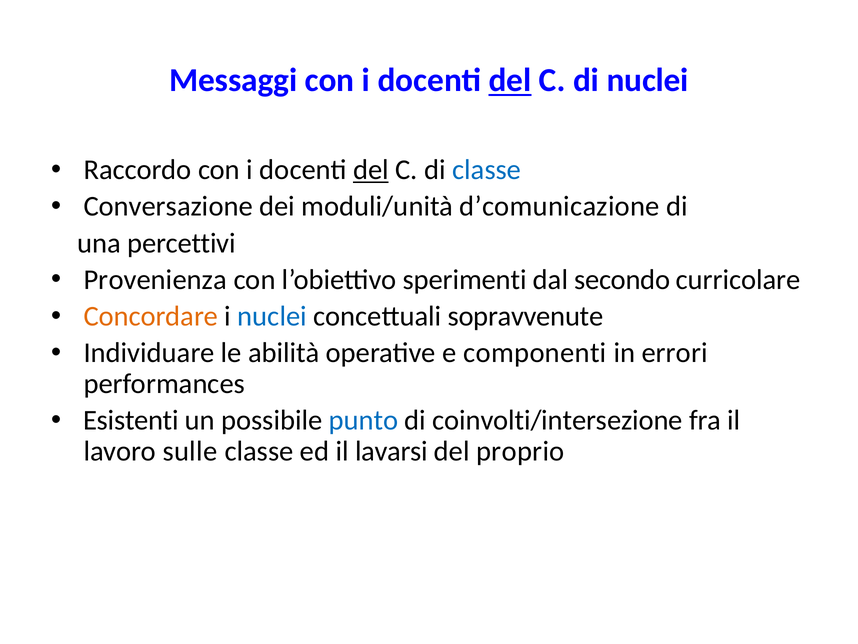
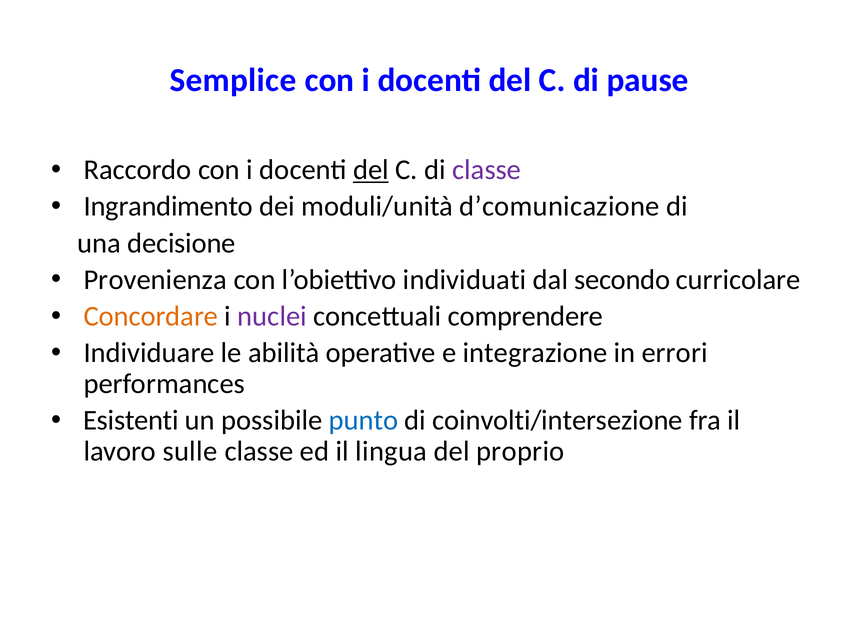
Messaggi: Messaggi -> Semplice (233, 80)
del underline: present -> none (510, 80)
di nuclei: nuclei -> pause (648, 80)
classe colour: blue -> purple (487, 170)
Conversazione: Conversazione -> Ingrandimento (168, 206)
percettivi: percettivi -> decisione (182, 243)
sperimenti: sperimenti -> individuati (465, 279)
nuclei colour: blue -> purple (272, 316)
sopravvenute: sopravvenute -> comprendere (525, 316)
componenti: componenti -> integrazione (535, 353)
lavarsi: lavarsi -> lingua (391, 451)
